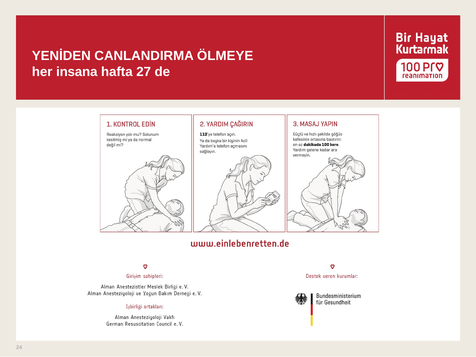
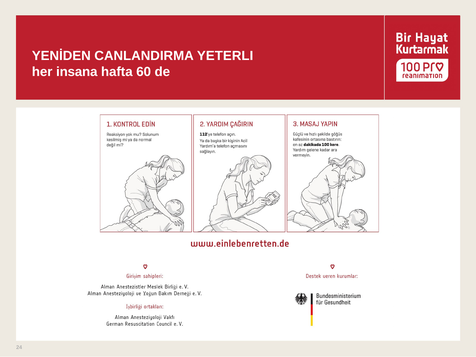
ÖLMEYE: ÖLMEYE -> YETERLI (225, 56)
27: 27 -> 60 (144, 72)
